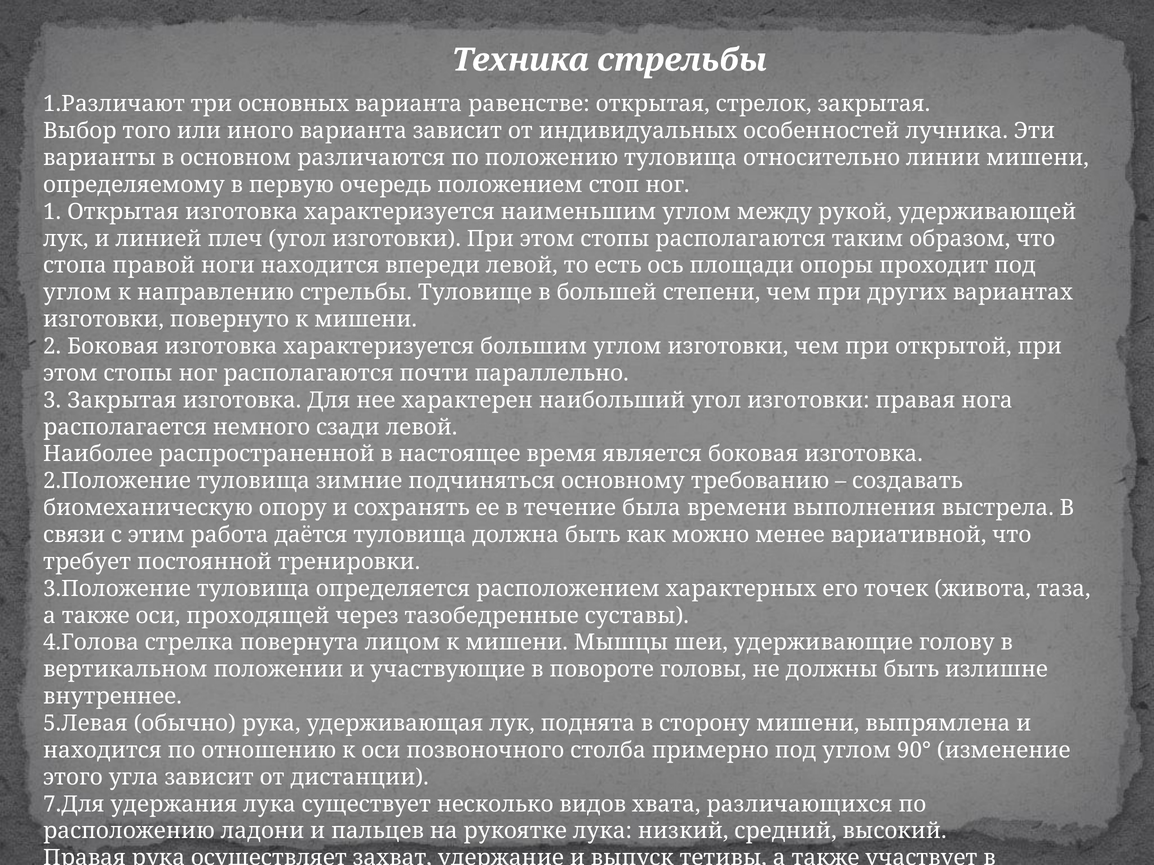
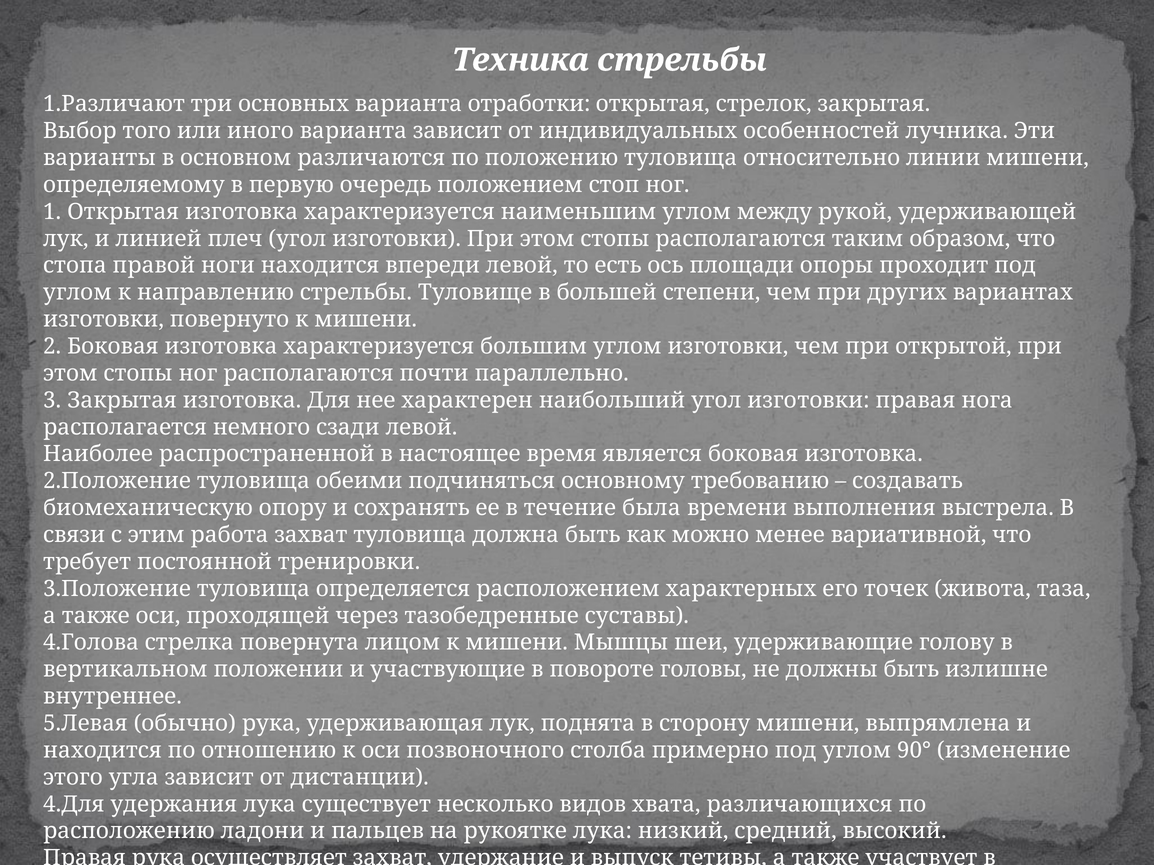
равенстве: равенстве -> отработки (529, 104)
зимние: зимние -> обеими (359, 481)
работа даётся: даётся -> захват (311, 535)
7.Для: 7.Для -> 4.Для (74, 805)
